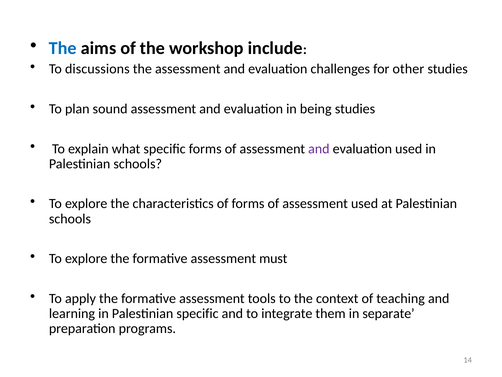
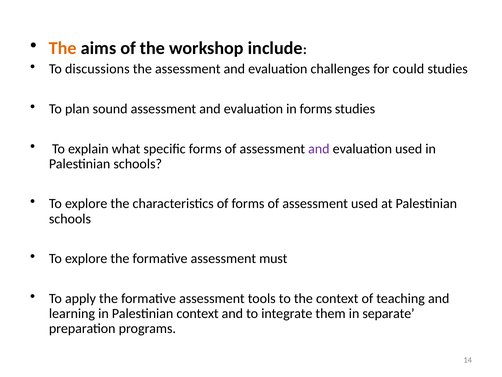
The colour: blue -> orange (63, 48)
other: other -> could (408, 69)
in being: being -> forms (316, 109)
Palestinian specific: specific -> context (198, 313)
